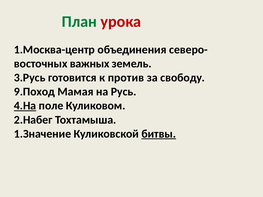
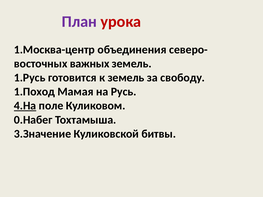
План colour: green -> purple (79, 22)
3.Русь: 3.Русь -> 1.Русь (30, 78)
к против: против -> земель (126, 78)
9.Поход: 9.Поход -> 1.Поход (34, 92)
2.Набег: 2.Набег -> 0.Набег (33, 120)
1.Значение: 1.Значение -> 3.Значение (43, 134)
битвы underline: present -> none (159, 134)
